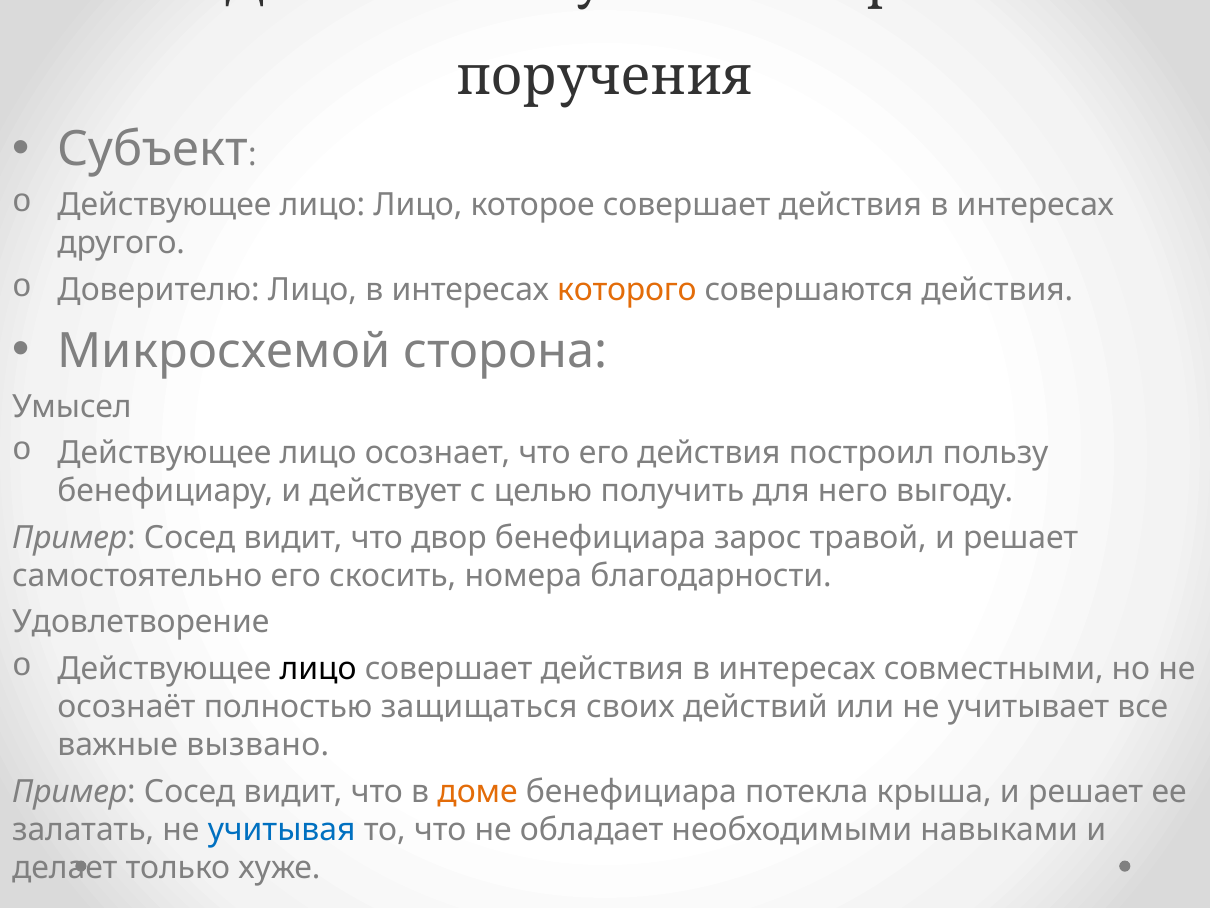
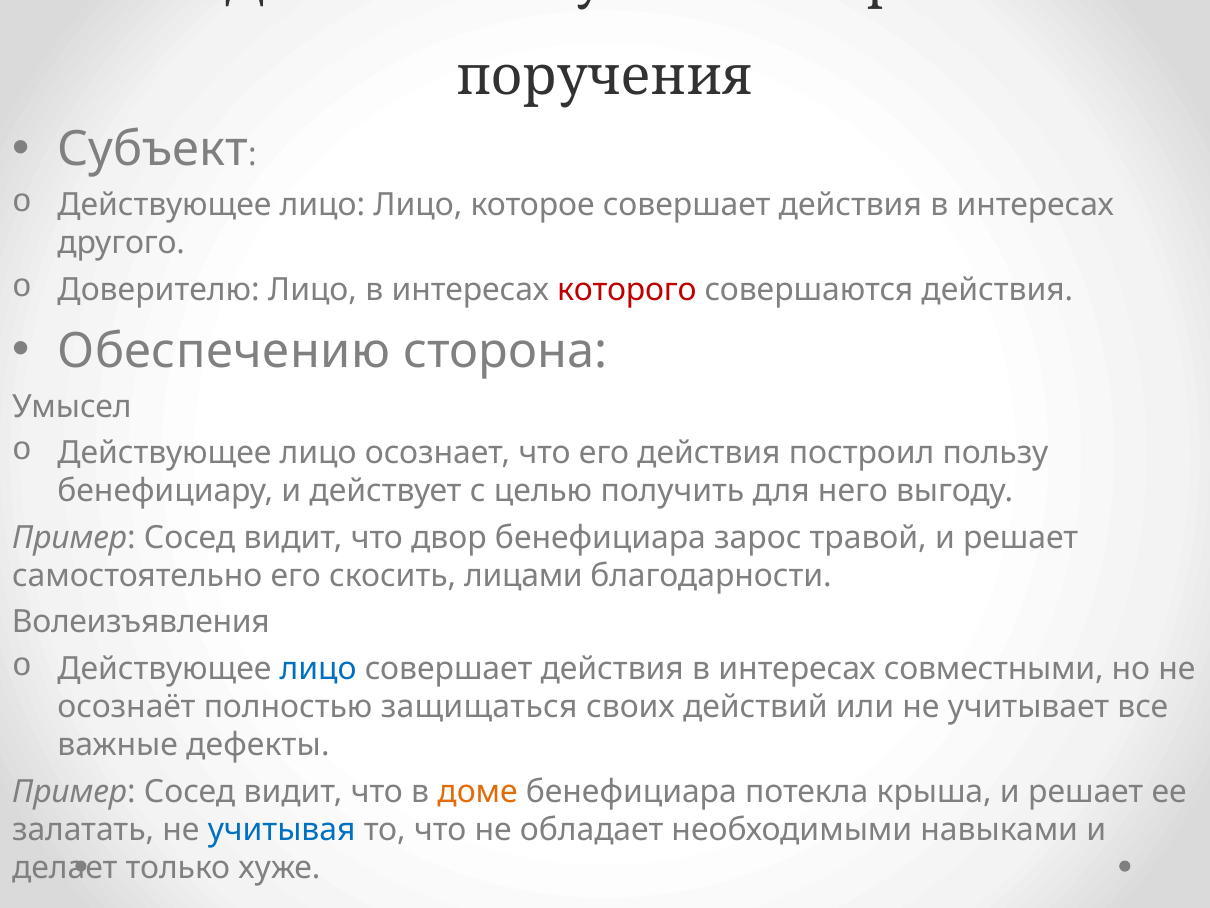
которого colour: orange -> red (627, 289)
Микросхемой: Микросхемой -> Обеспечению (224, 351)
номера: номера -> лицами (524, 576)
Удовлетворение: Удовлетворение -> Волеизъявления (141, 622)
лицо colour: black -> blue (318, 668)
вызвано: вызвано -> дефекты (258, 745)
